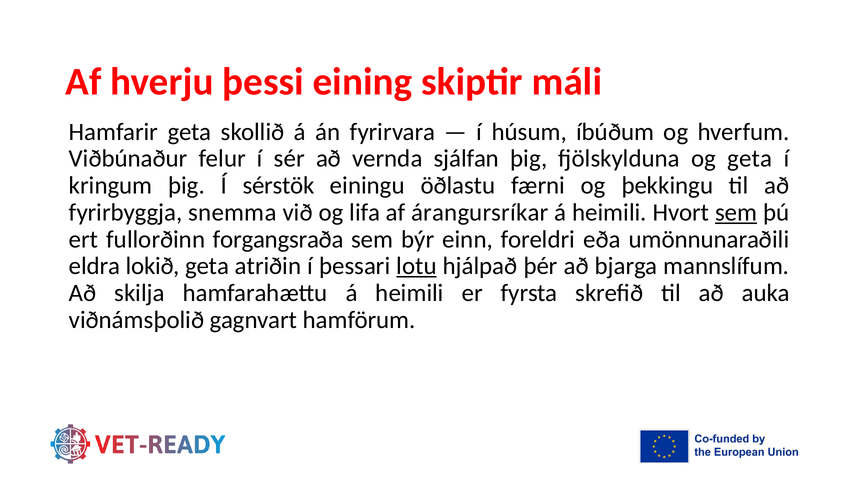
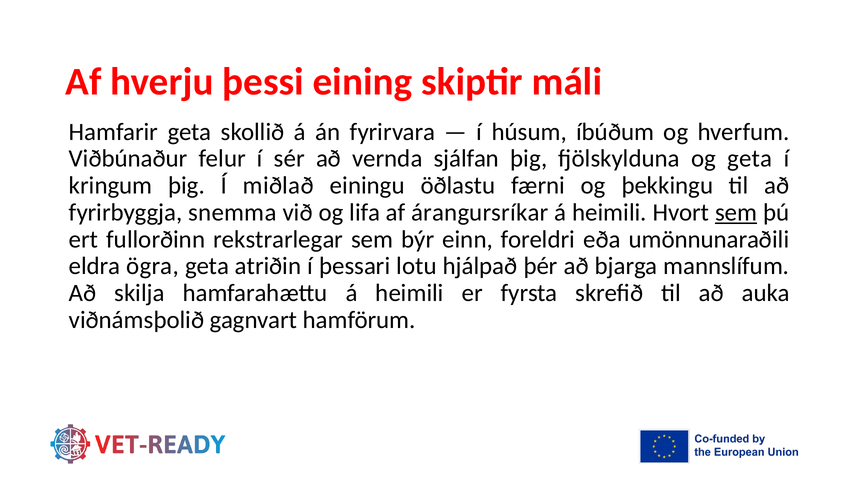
sérstök: sérstök -> miðlað (278, 186)
forgangsraða: forgangsraða -> rekstrarlegar (278, 239)
lokið: lokið -> ögra (152, 266)
lotu underline: present -> none (417, 266)
